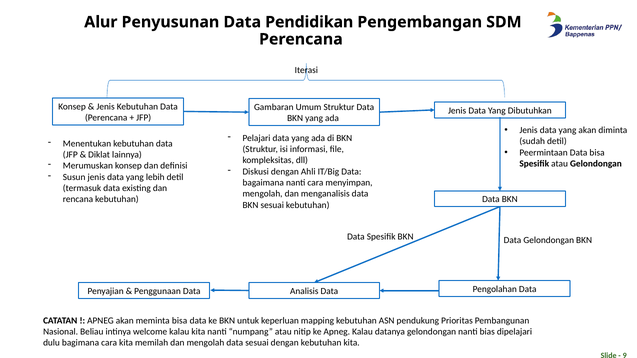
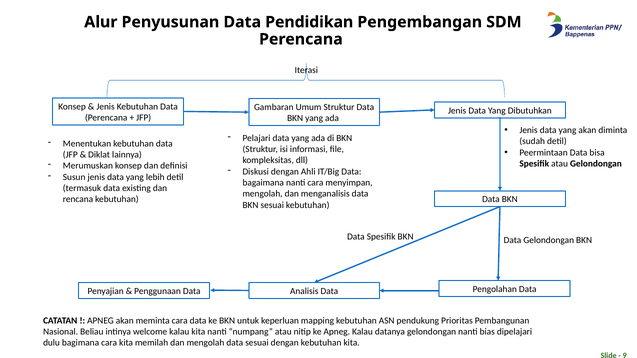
meminta bisa: bisa -> cara (180, 321)
